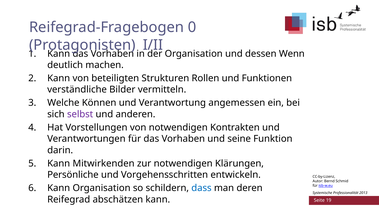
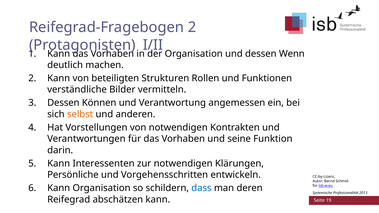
Reifegrad-Fragebogen 0: 0 -> 2 (192, 27)
Welche: Welche -> Dessen (63, 103)
selbst colour: purple -> orange (80, 114)
Mitwirkenden: Mitwirkenden -> Interessenten (104, 164)
